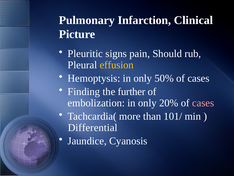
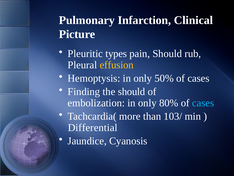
signs: signs -> types (116, 54)
the further: further -> should (132, 91)
20%: 20% -> 80% (169, 103)
cases colour: pink -> light blue (203, 103)
101/: 101/ -> 103/ (173, 116)
